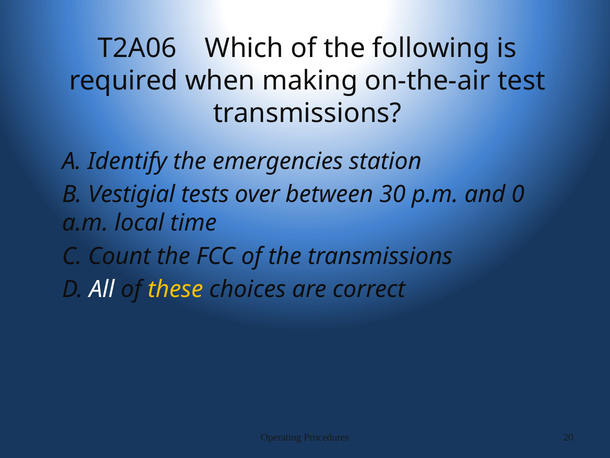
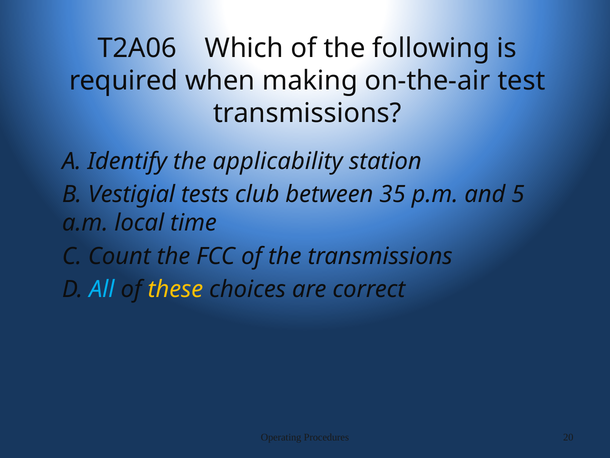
emergencies: emergencies -> applicability (278, 161)
over: over -> club (257, 194)
30: 30 -> 35 (393, 194)
0: 0 -> 5 (518, 194)
All colour: white -> light blue (102, 289)
